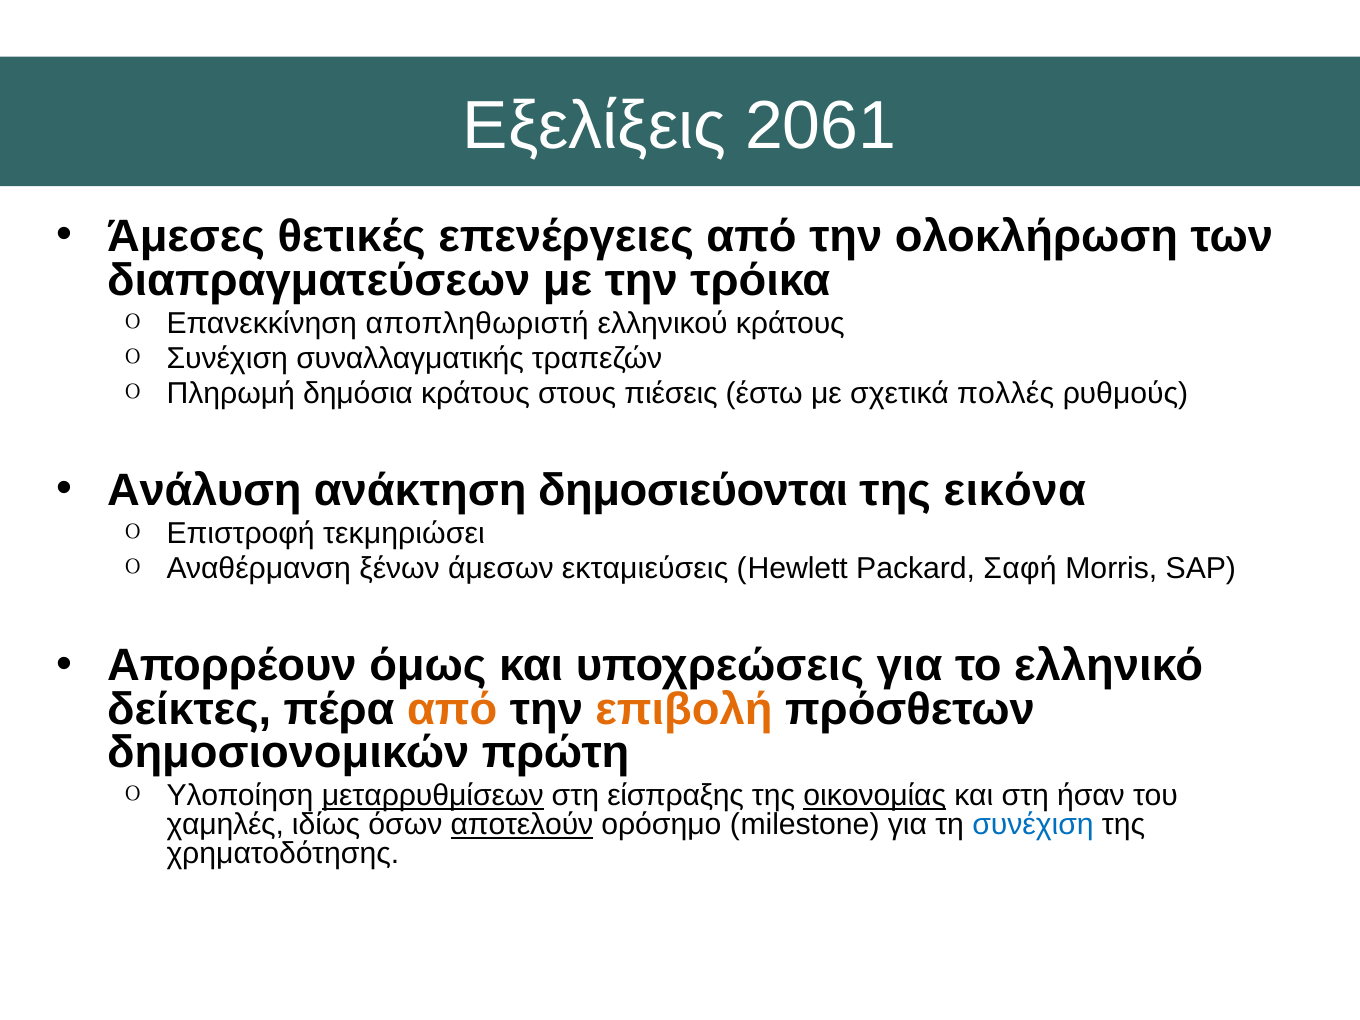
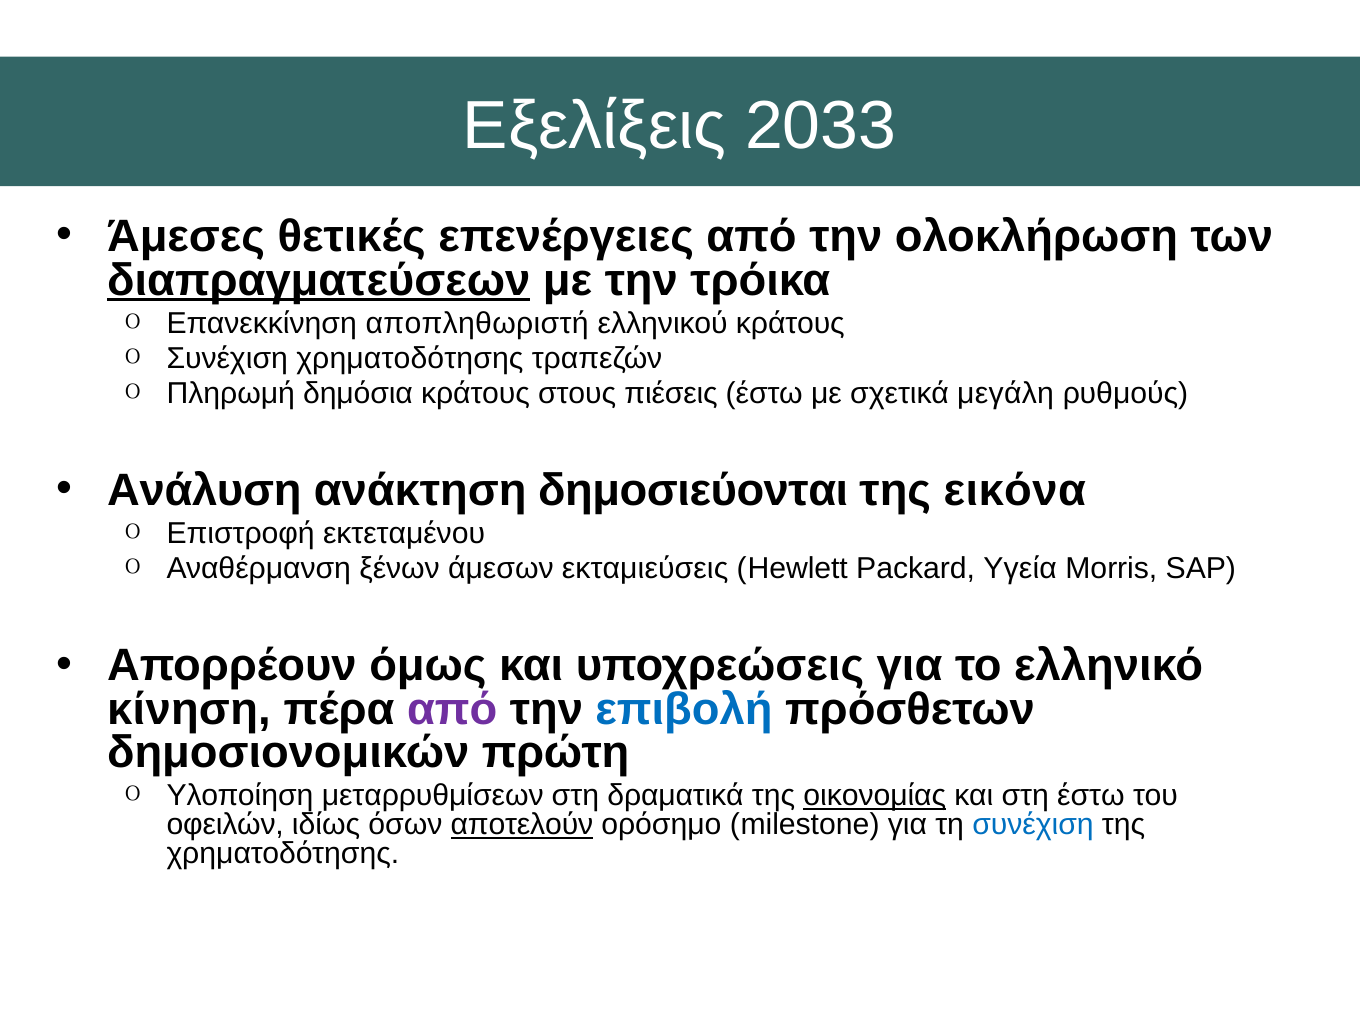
2061: 2061 -> 2033 (821, 126)
διαπραγματεύσεων underline: none -> present (319, 280)
Συνέχιση συναλλαγματικής: συναλλαγματικής -> χρηματοδότησης (410, 358)
πολλές: πολλές -> μεγάλη (1006, 393)
τεκμηριώσει: τεκμηριώσει -> εκτεταμένου (404, 534)
Σαφή: Σαφή -> Υγεία (1020, 569)
δείκτες: δείκτες -> κίνηση (189, 709)
από colour: orange -> purple (452, 709)
επιβολή colour: orange -> blue (684, 709)
μεταρρυθμίσεων underline: present -> none (433, 796)
είσπραξης: είσπραξης -> δραματικά (676, 796)
στη ήσαν: ήσαν -> έστω (1091, 796)
χαμηλές: χαμηλές -> οφειλών (225, 825)
